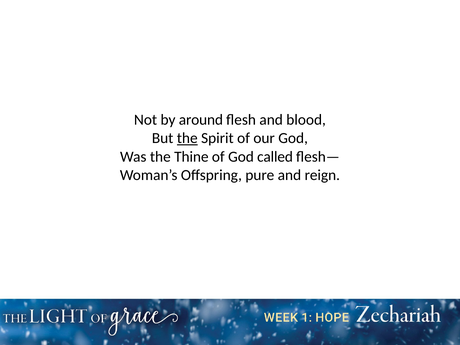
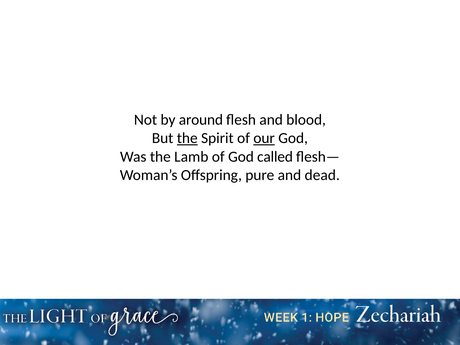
our underline: none -> present (264, 138)
Thine: Thine -> Lamb (191, 157)
reign: reign -> dead (322, 175)
